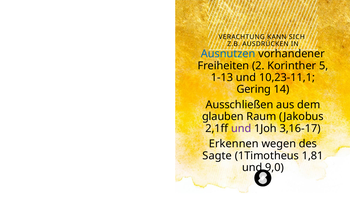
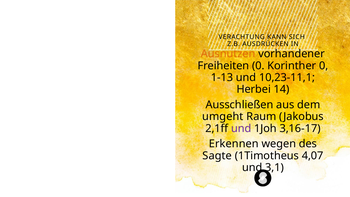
Ausnutzen colour: blue -> orange (228, 54)
Freiheiten 2: 2 -> 0 (258, 66)
Korinther 5: 5 -> 0 (324, 66)
Gering: Gering -> Herbei (254, 89)
glauben: glauben -> umgeht (223, 117)
1,81: 1,81 -> 4,07 (313, 156)
9,0: 9,0 -> 3,1 (274, 167)
